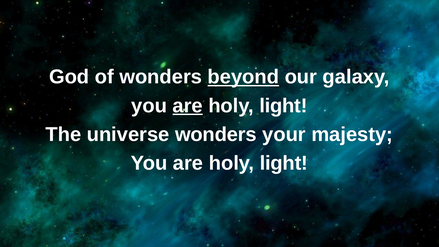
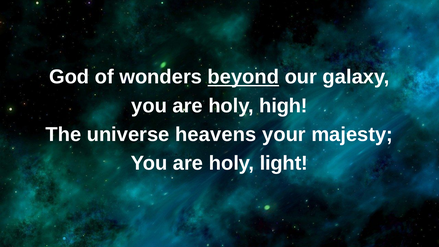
are underline: present -> none (188, 106)
light: light -> high (283, 106)
universe wonders: wonders -> heavens (216, 134)
